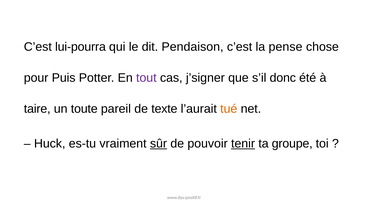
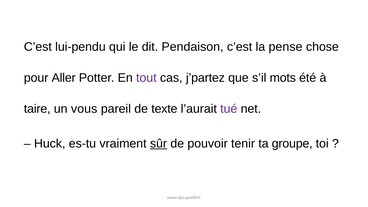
lui-pourra: lui-pourra -> lui-pendu (80, 47)
Puis: Puis -> Aller (64, 78)
j’signer: j’signer -> j’partez (205, 78)
donc: donc -> mots (283, 78)
toute: toute -> vous (84, 109)
tué colour: orange -> purple (229, 109)
tenir underline: present -> none (243, 144)
